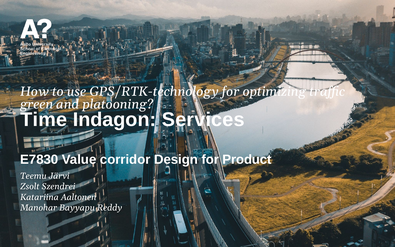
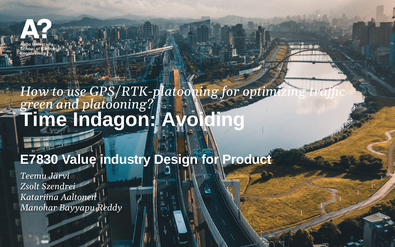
GPS/RTK-technology: GPS/RTK-technology -> GPS/RTK-platooning (154, 91)
Services: Services -> Avoiding (203, 120)
corridor: corridor -> industry (125, 159)
